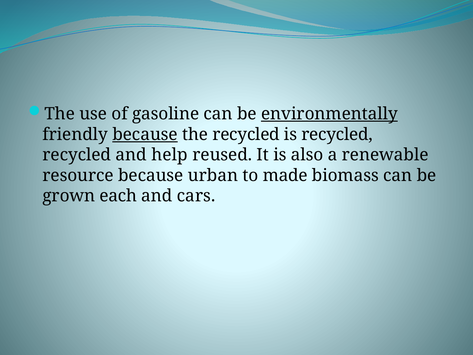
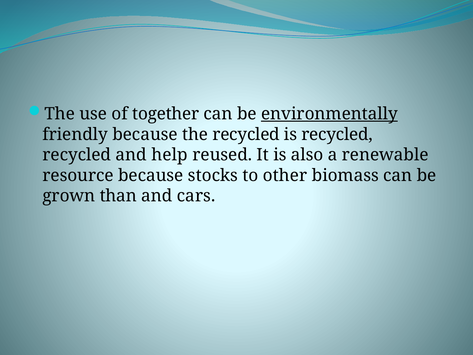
gasoline: gasoline -> together (166, 114)
because underline: present -> none (145, 134)
urban: urban -> stocks (213, 175)
made: made -> other (285, 175)
each: each -> than (118, 196)
